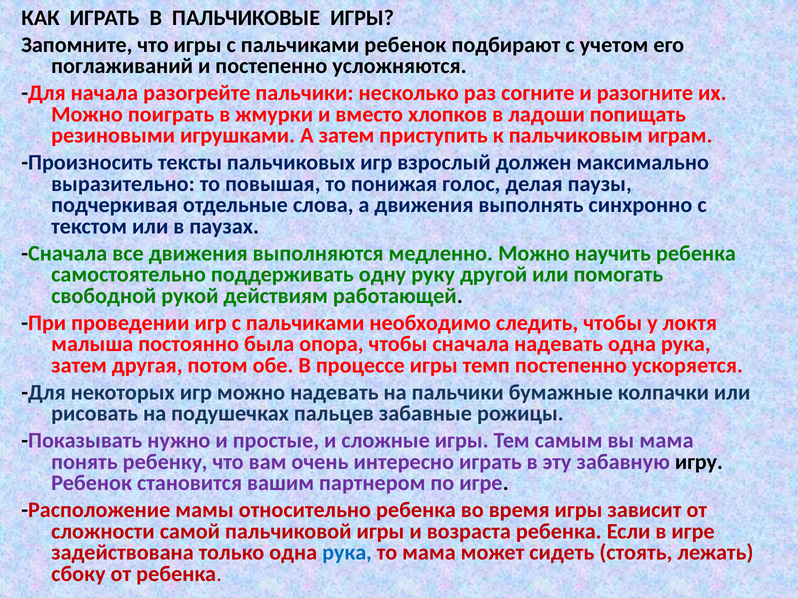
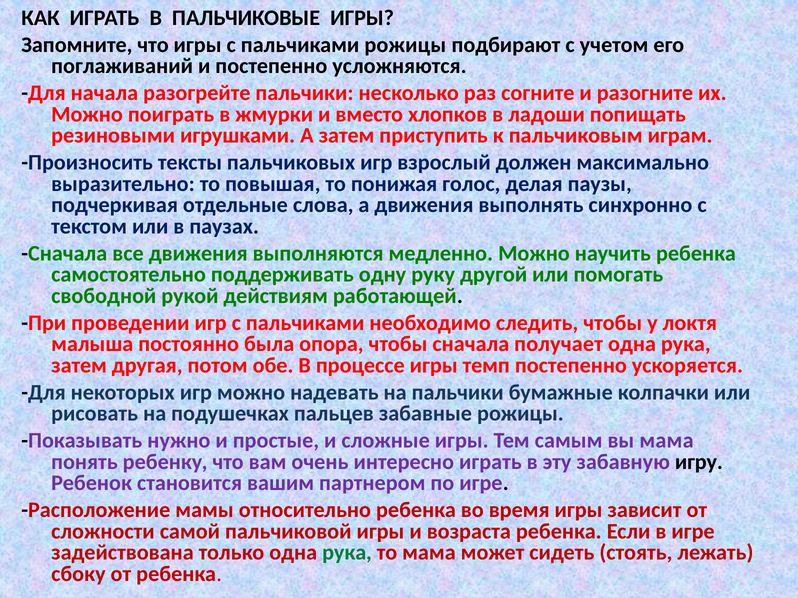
пальчиками ребенок: ребенок -> рожицы (405, 45)
сначала надевать: надевать -> получает (559, 344)
рука colour: blue -> green (347, 553)
